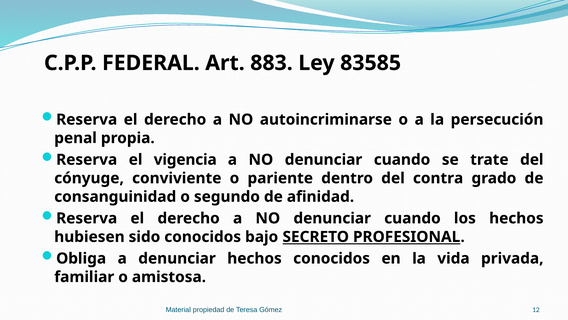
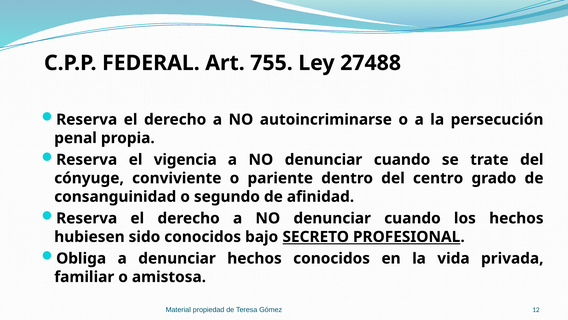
883: 883 -> 755 (271, 63)
83585: 83585 -> 27488 (371, 63)
contra: contra -> centro (438, 178)
